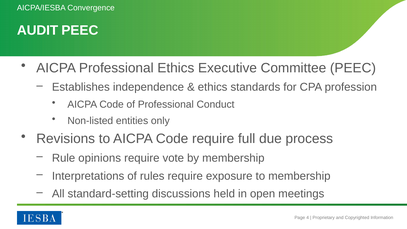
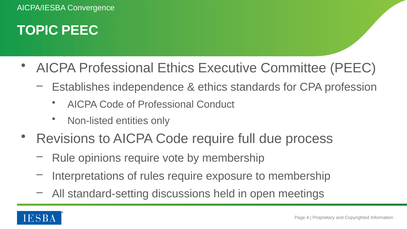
AUDIT: AUDIT -> TOPIC (38, 30)
